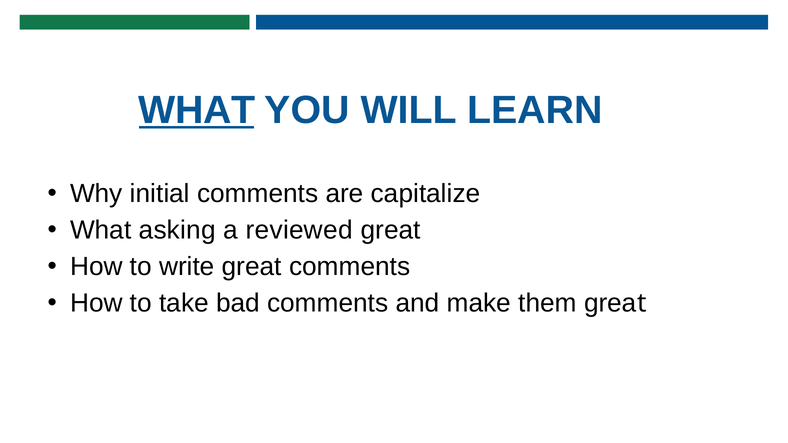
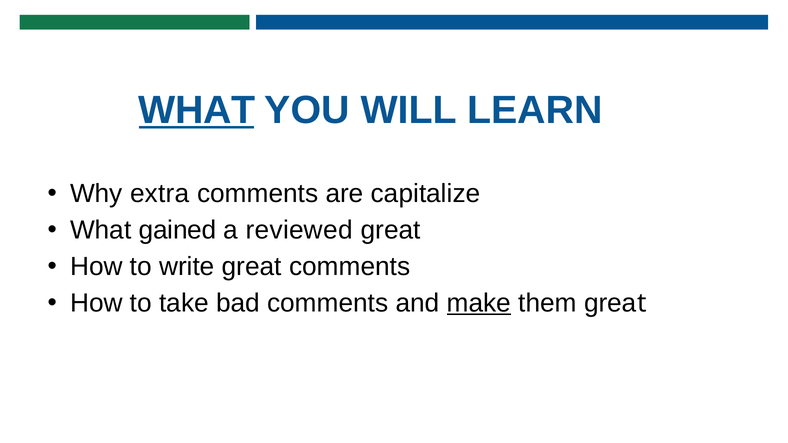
initial: initial -> extra (160, 193)
asking: asking -> gained (178, 230)
make underline: none -> present (479, 303)
